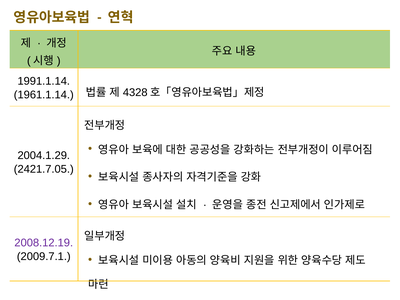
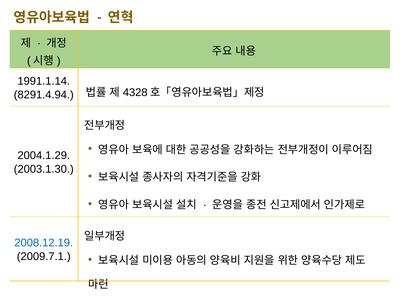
1961.1.14: 1961.1.14 -> 8291.4.94 (44, 95)
2421.7.05: 2421.7.05 -> 2003.1.30 (44, 169)
2008.12.19 colour: purple -> blue (44, 243)
